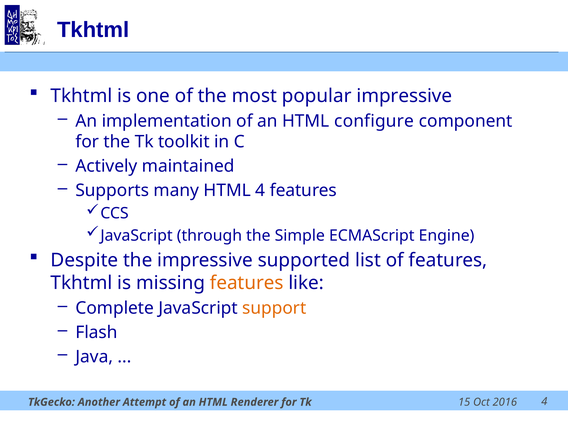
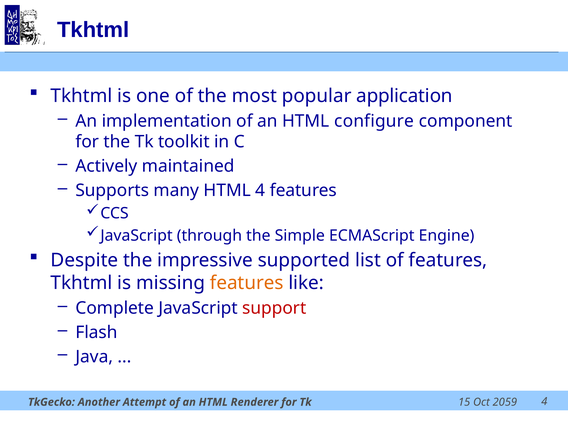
popular impressive: impressive -> application (404, 96)
support colour: orange -> red (274, 308)
2016: 2016 -> 2059 (505, 402)
